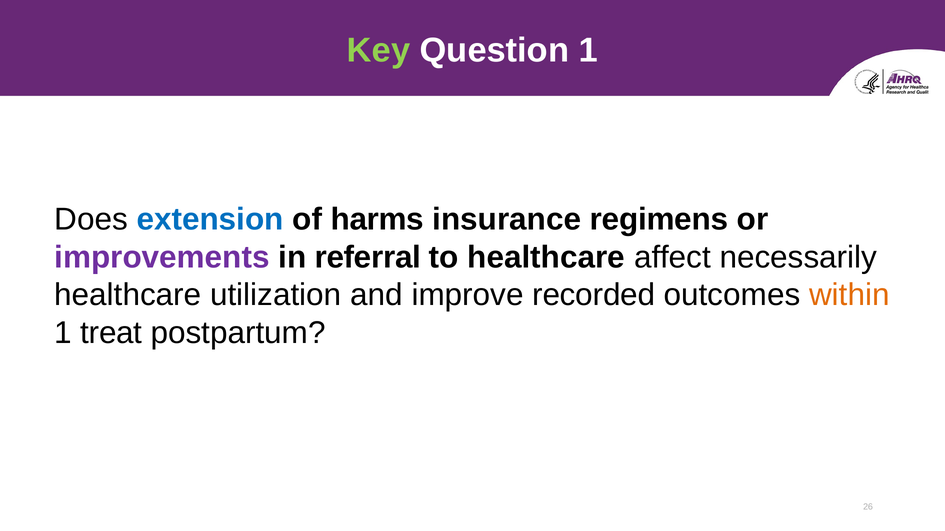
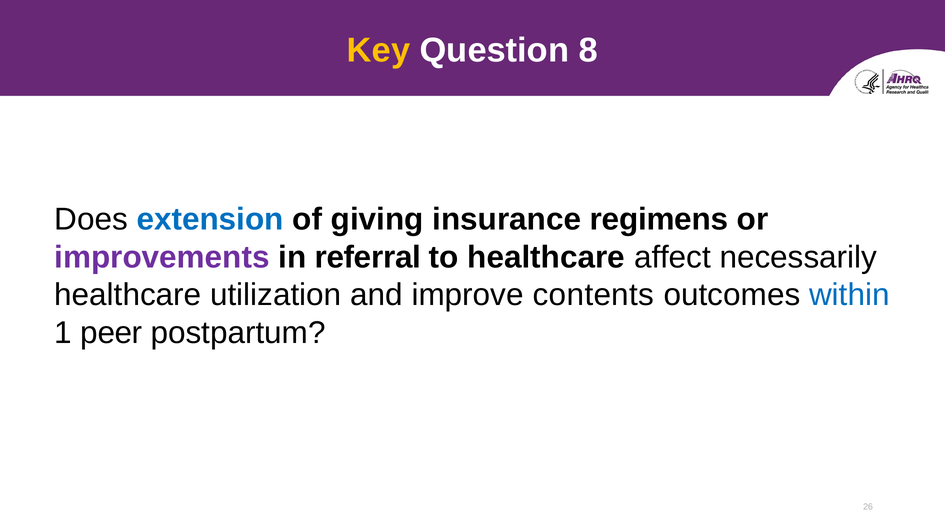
Key colour: light green -> yellow (379, 50)
Question 1: 1 -> 8 (588, 50)
harms: harms -> giving (377, 220)
recorded: recorded -> contents (594, 295)
within colour: orange -> blue (849, 295)
treat: treat -> peer (111, 333)
